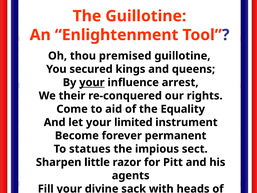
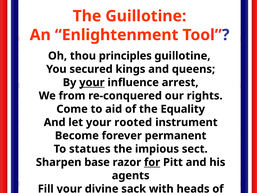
premised: premised -> principles (125, 56)
their: their -> from (72, 96)
limited: limited -> rooted (133, 122)
little: little -> base (97, 162)
for underline: none -> present (152, 162)
